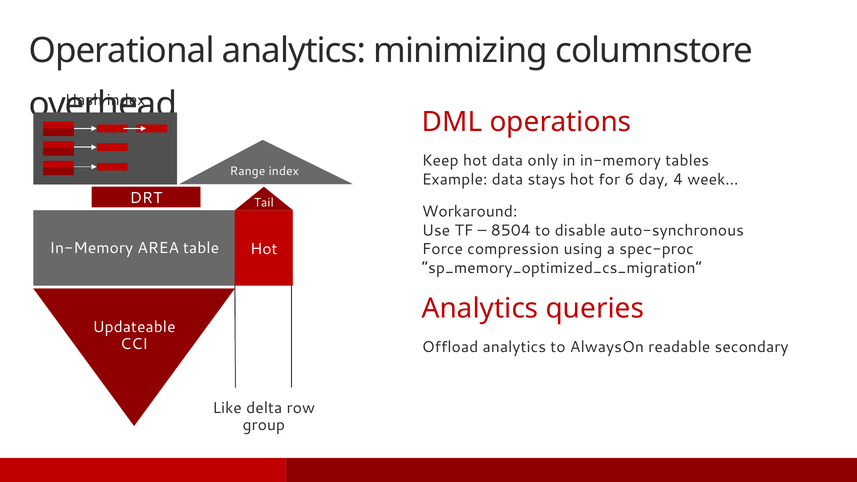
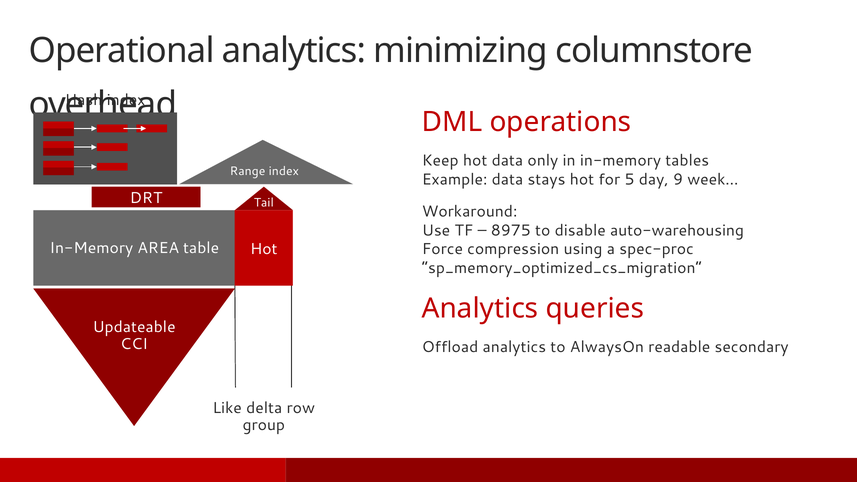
6: 6 -> 5 (630, 179)
4: 4 -> 9 (678, 179)
8504: 8504 -> 8975 (511, 230)
auto-synchronous: auto-synchronous -> auto-warehousing (677, 230)
